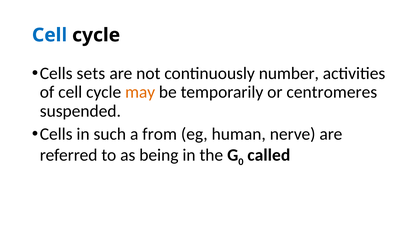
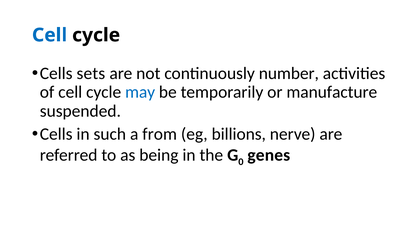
may colour: orange -> blue (140, 92)
centromeres: centromeres -> manufacture (332, 92)
human: human -> billions (239, 135)
called: called -> genes (269, 155)
